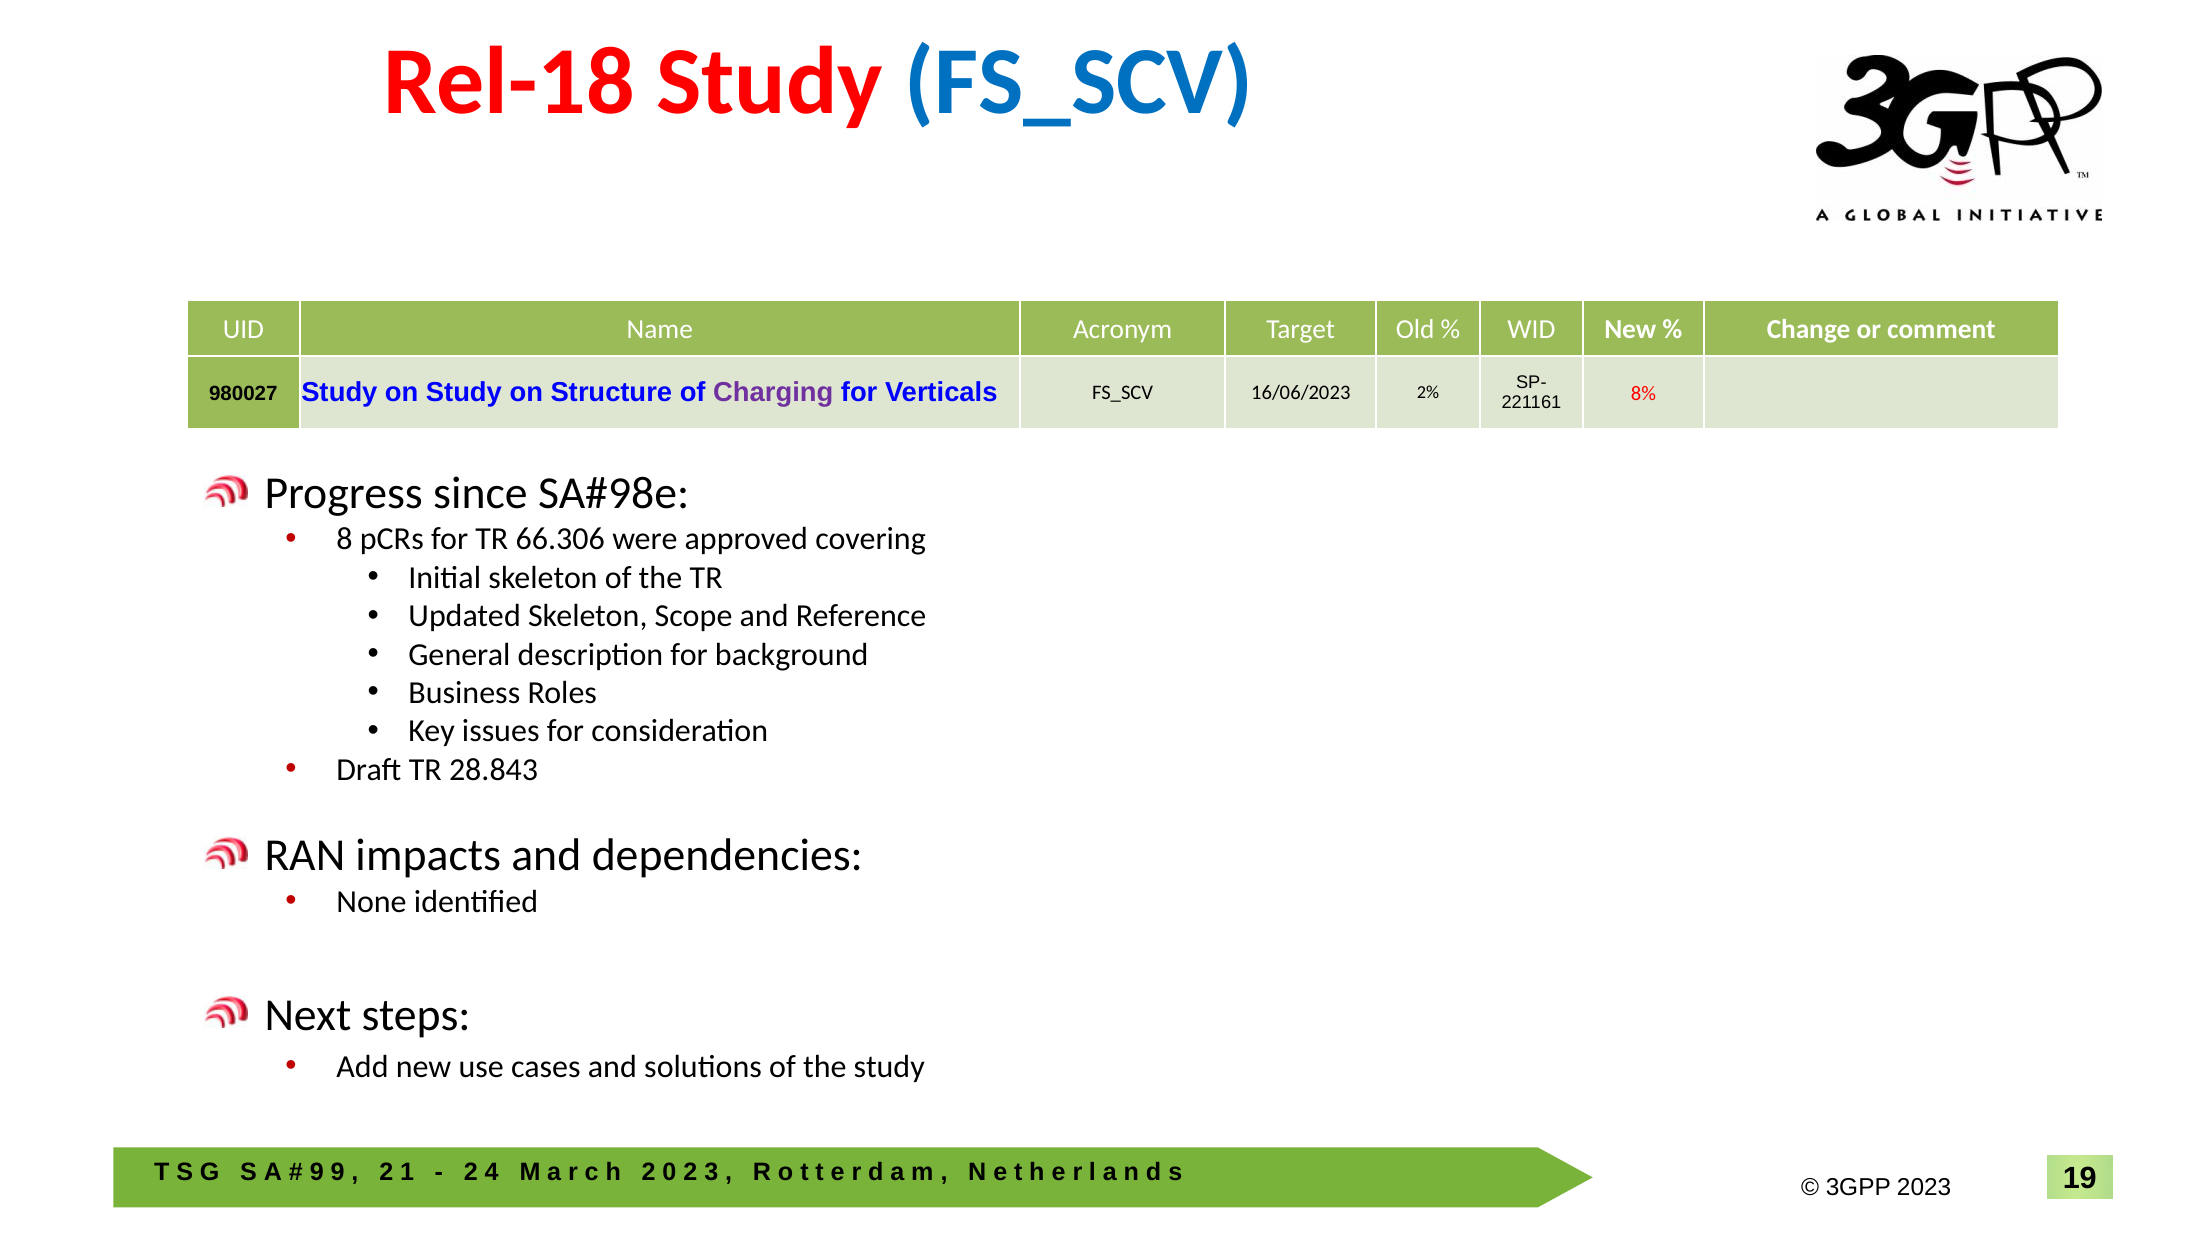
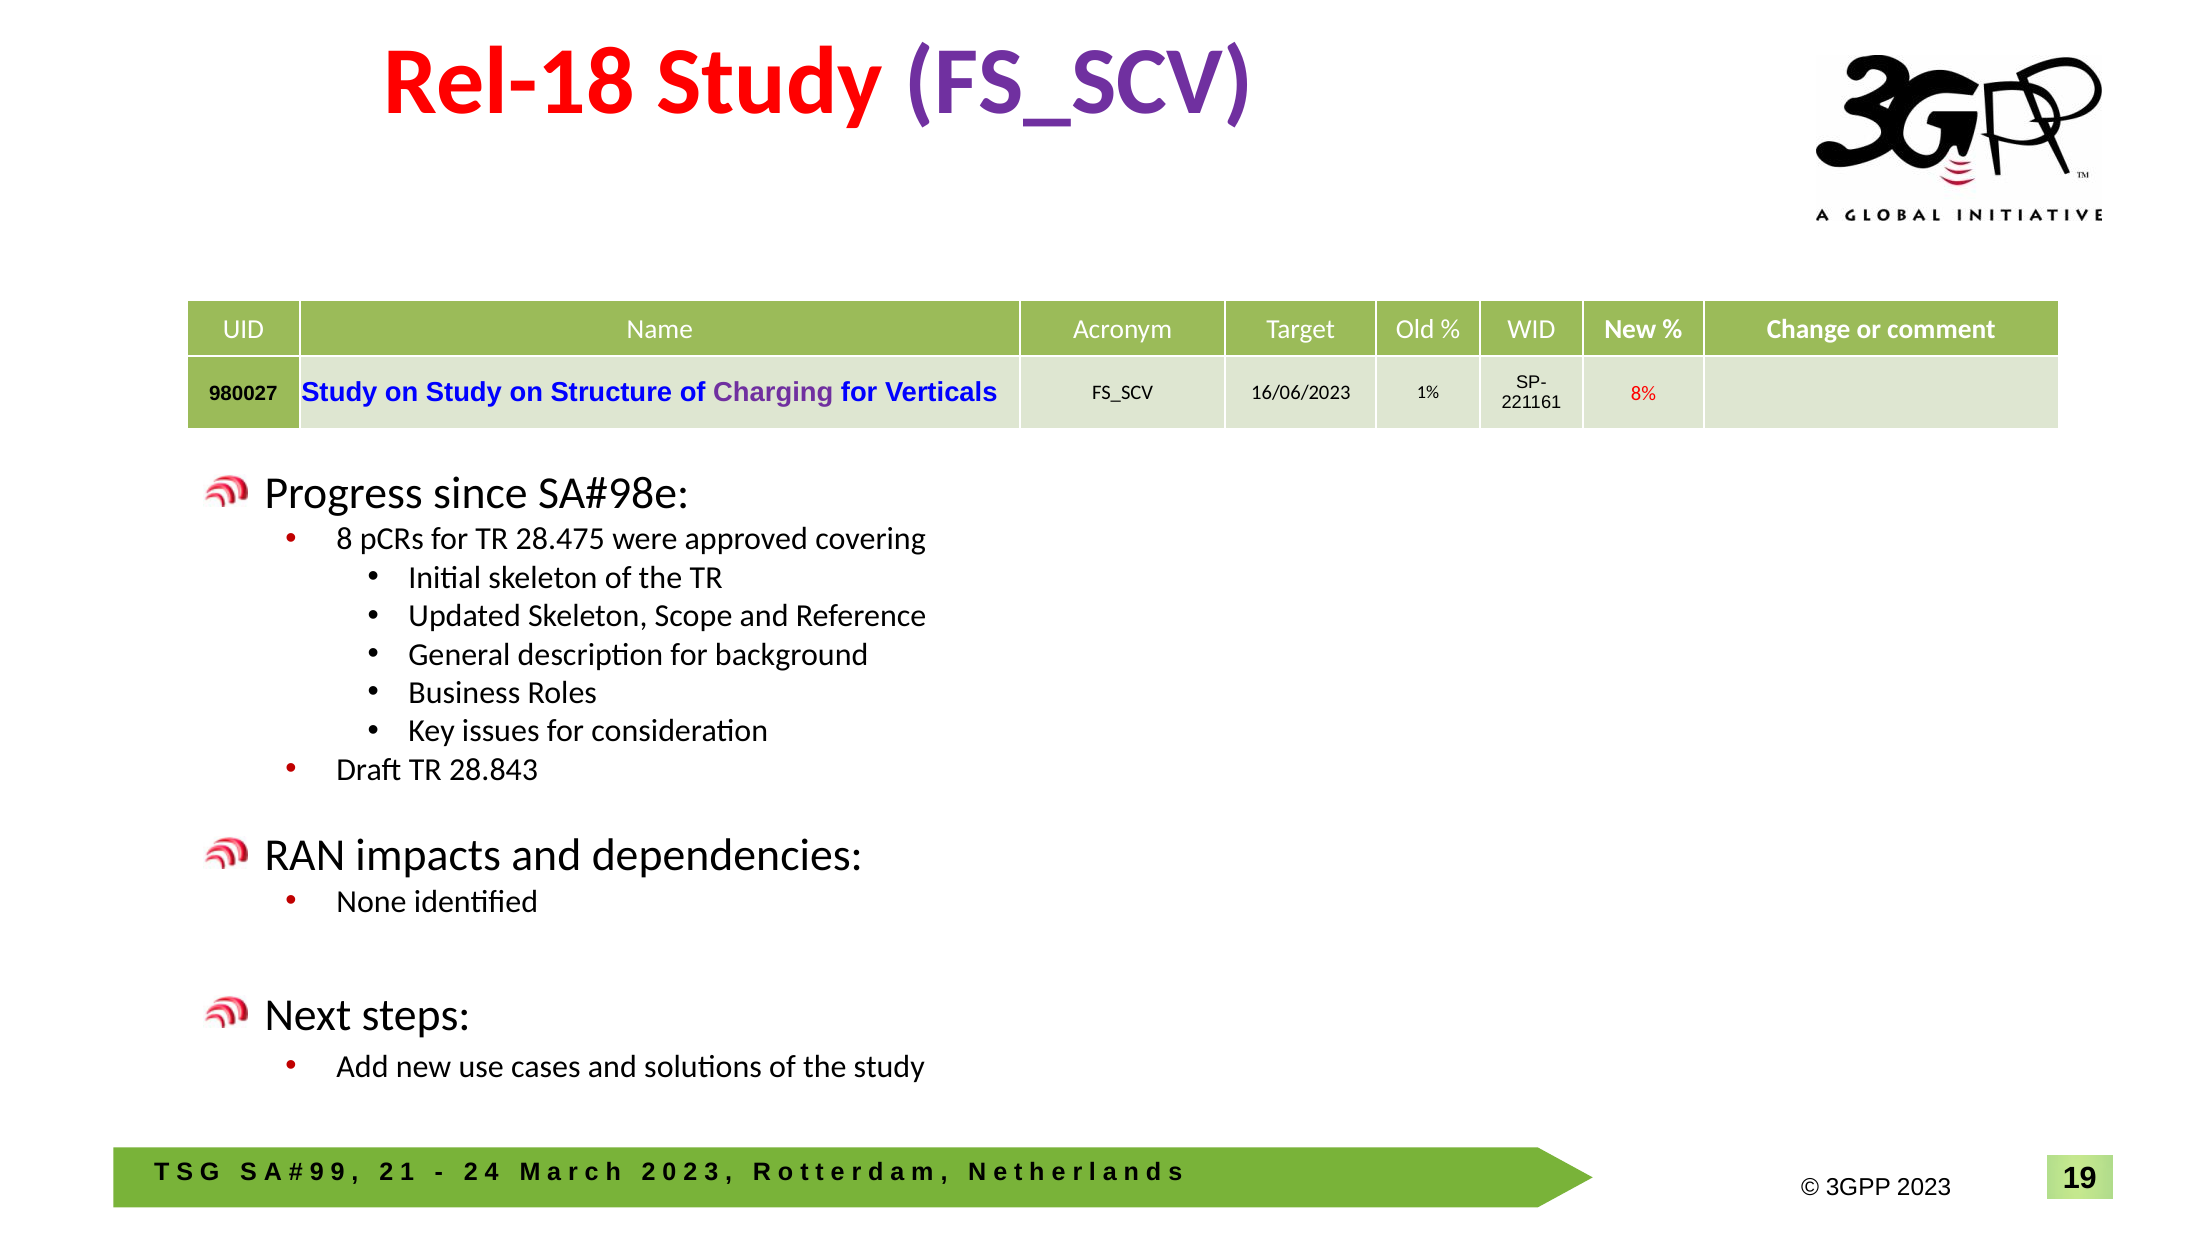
FS_SCV colour: blue -> purple (1079, 82)
2%: 2% -> 1% (1428, 392)
66.306: 66.306 -> 28.475 (560, 539)
